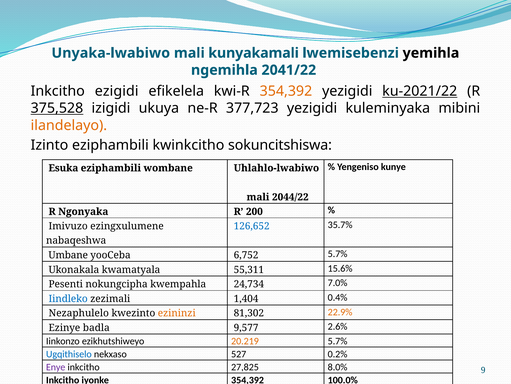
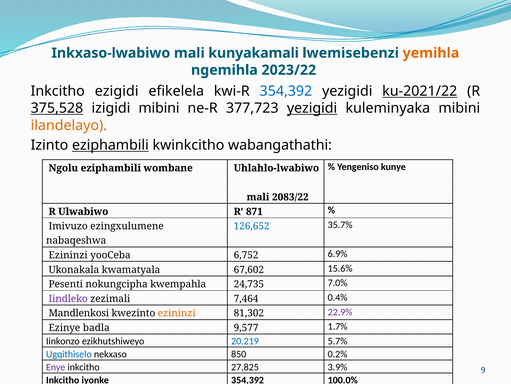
Unyaka-lwabiwo: Unyaka-lwabiwo -> Inkxaso-lwabiwo (111, 53)
yemihla colour: black -> orange (431, 53)
2041/22: 2041/22 -> 2023/22 (289, 70)
354,392 colour: orange -> blue (286, 91)
izigidi ukuya: ukuya -> mibini (159, 108)
yezigidi underline: none -> present (312, 108)
eziphambili underline: none -> present (110, 145)
sokuncitshiswa: sokuncitshiswa -> wabangathathi (280, 145)
Esuka: Esuka -> Ngolu (63, 168)
2044/22: 2044/22 -> 2083/22 (290, 197)
Ngonyaka: Ngonyaka -> Ulwabiwo (83, 211)
200: 200 -> 871 (254, 211)
Umbane: Umbane -> Ezininzi (68, 255)
6,752 5.7%: 5.7% -> 6.9% (338, 253)
55,311: 55,311 -> 67,602 (249, 269)
24,734: 24,734 -> 24,735 (249, 284)
Iindleko colour: blue -> purple (68, 298)
1,404: 1,404 -> 7,464 (246, 298)
Nezaphulelo: Nezaphulelo -> Mandlenkosi (79, 313)
22.9% colour: orange -> purple (340, 311)
2.6%: 2.6% -> 1.7% (338, 326)
20.219 colour: orange -> blue (245, 340)
527: 527 -> 850 (239, 353)
8.0%: 8.0% -> 3.9% (338, 366)
